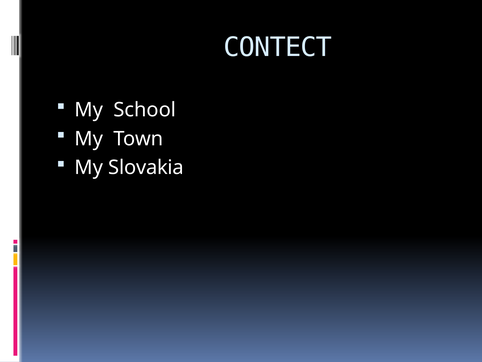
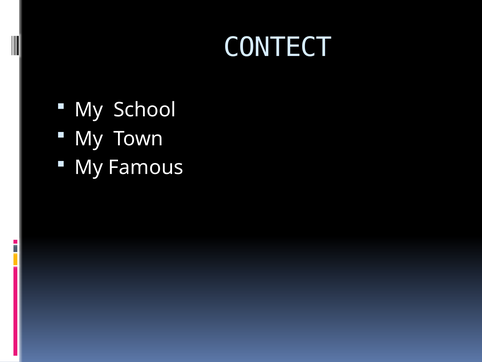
Slovakia: Slovakia -> Famous (146, 167)
